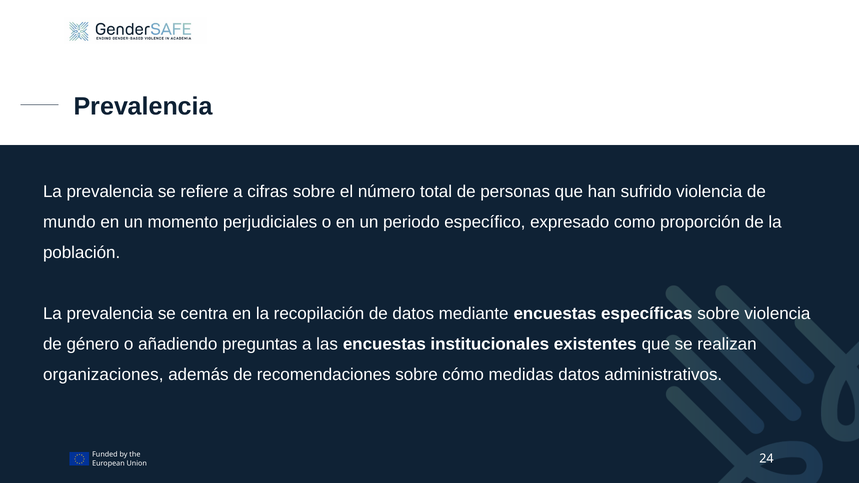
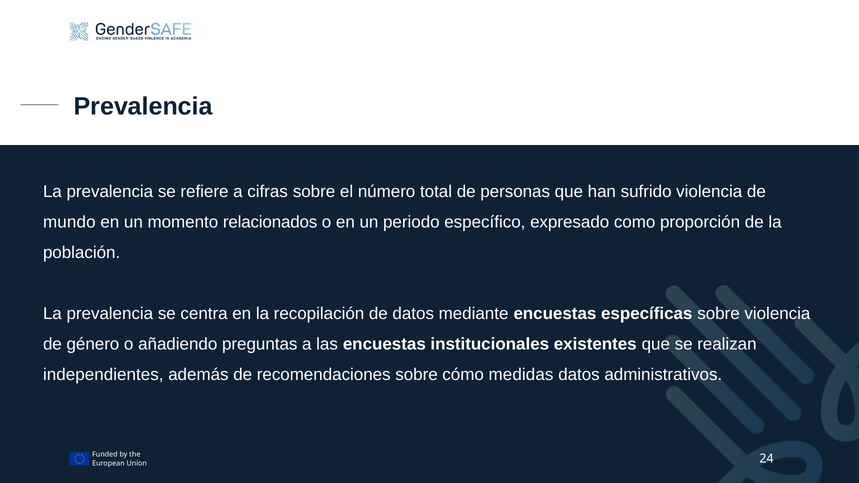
perjudiciales: perjudiciales -> relacionados (270, 222)
organizaciones: organizaciones -> independientes (103, 375)
